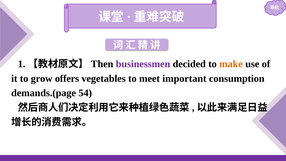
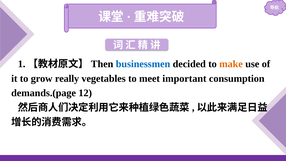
businessmen colour: purple -> blue (143, 64)
offers: offers -> really (67, 78)
54: 54 -> 12 (85, 93)
